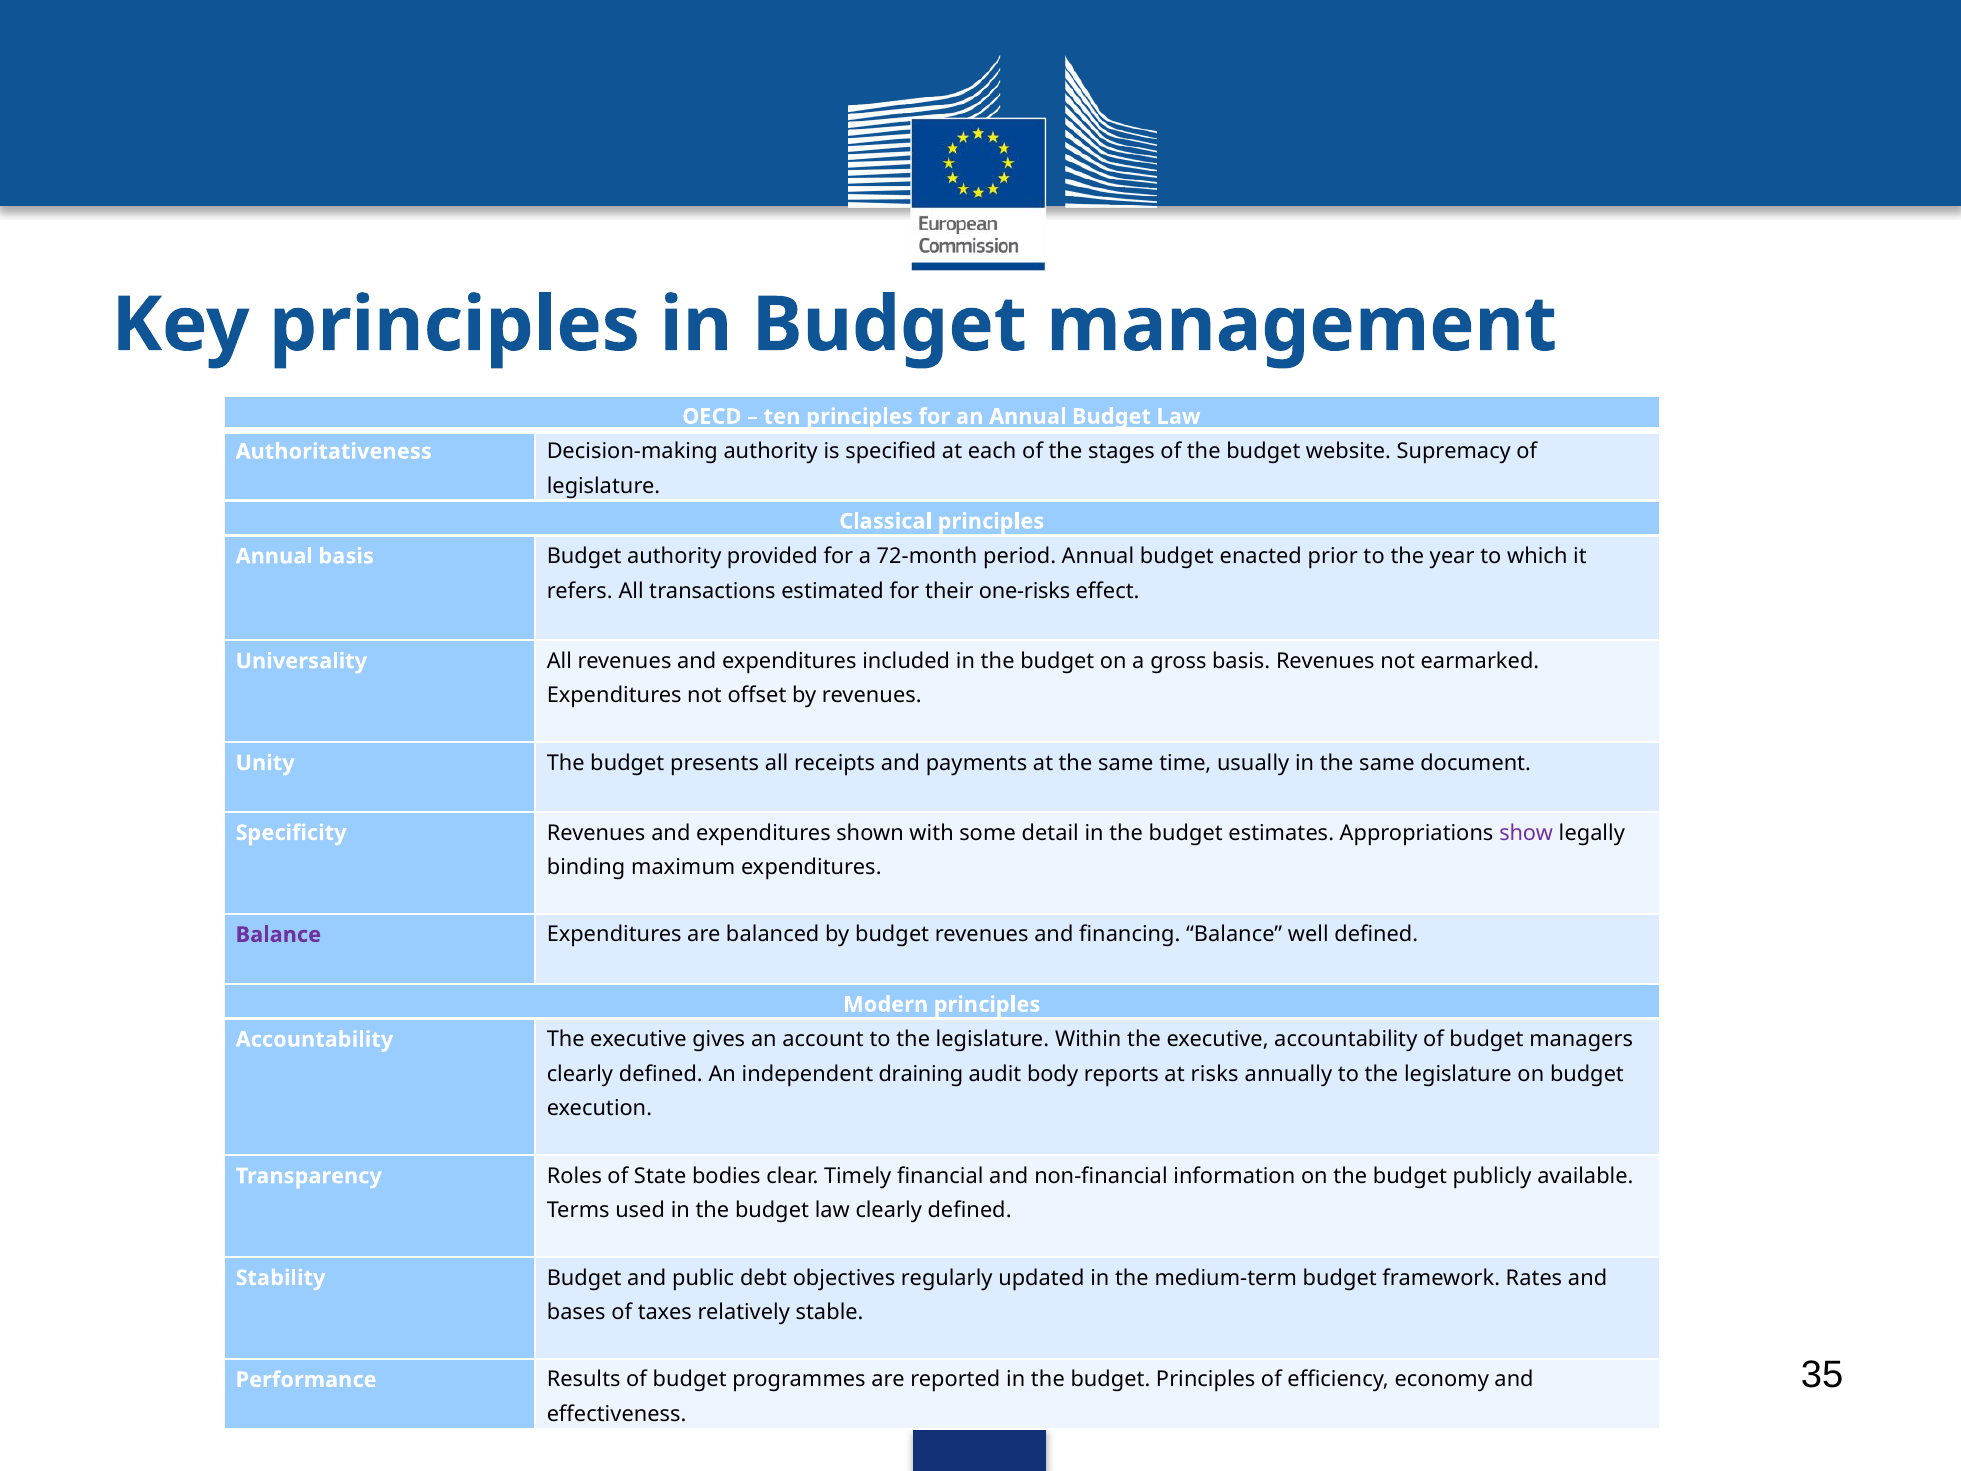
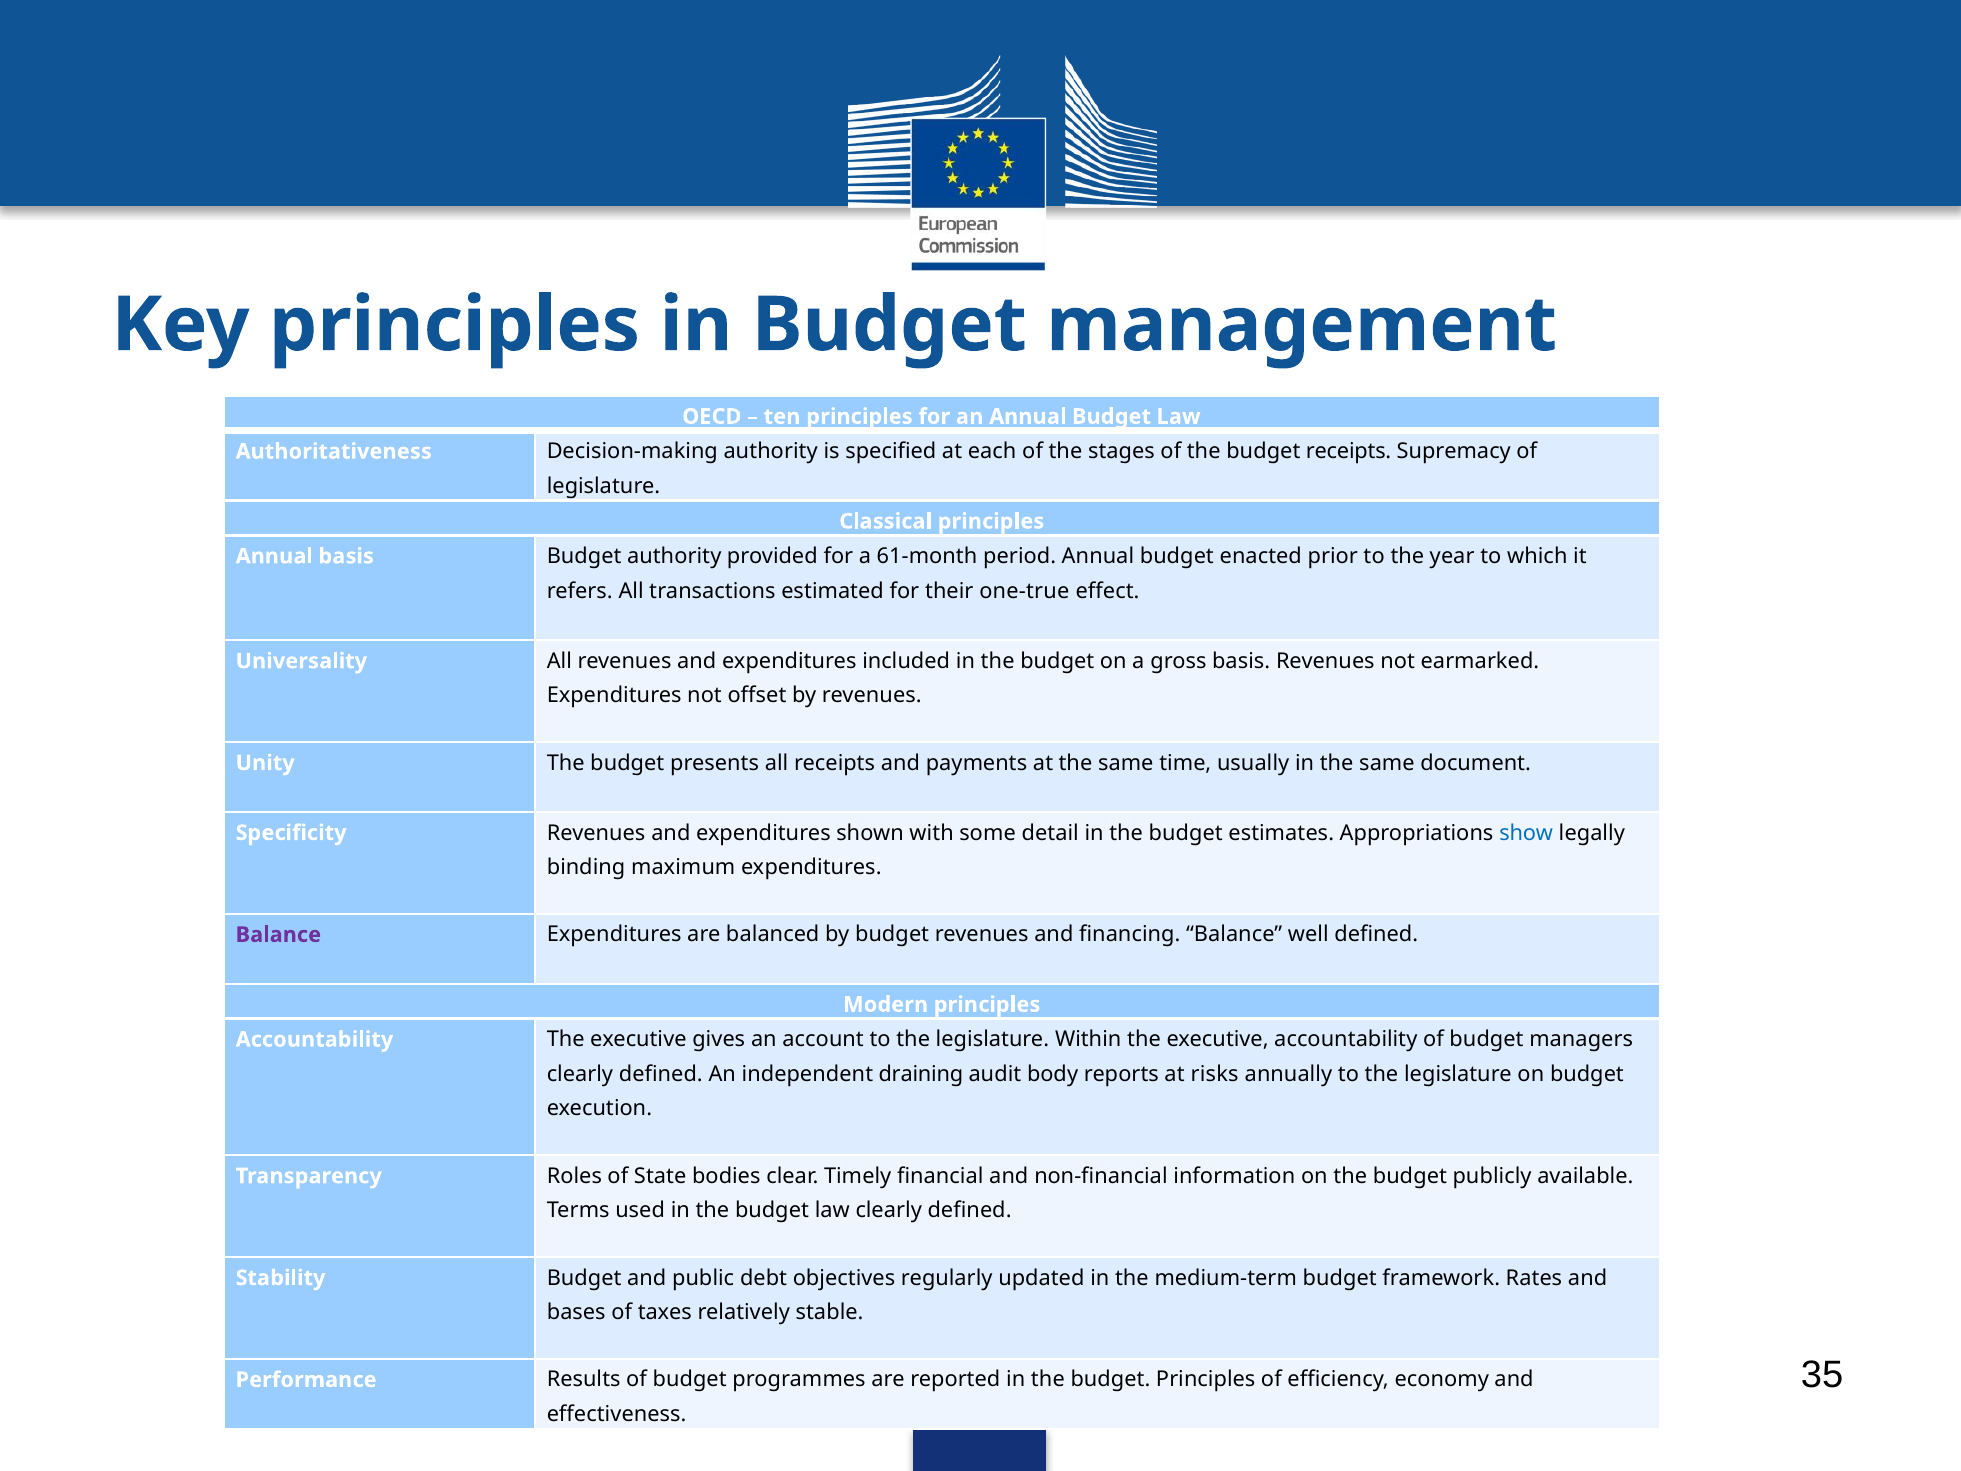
budget website: website -> receipts (1349, 451)
72-month: 72-month -> 61-month (927, 556)
one-risks: one-risks -> one-true (1024, 591)
show colour: purple -> blue (1526, 833)
